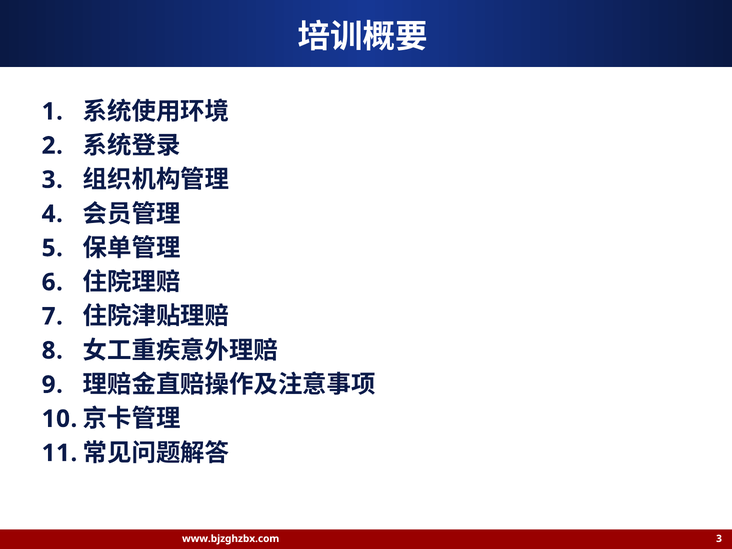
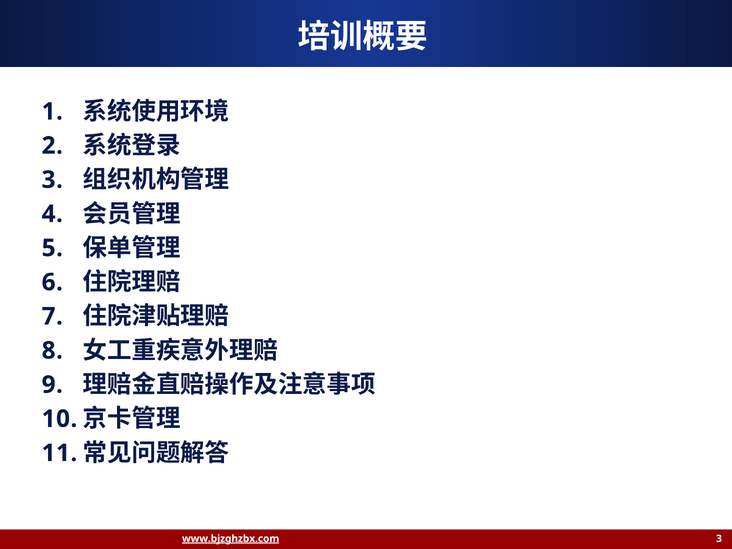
www.bjzghzbx.com underline: none -> present (231, 539)
